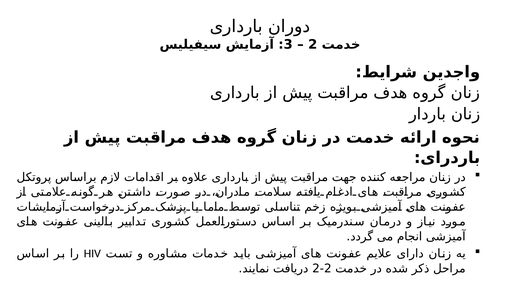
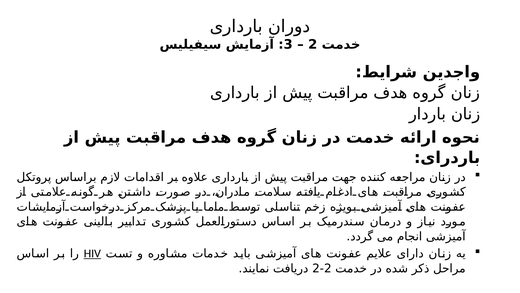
HIV underline: none -> present (92, 253)
